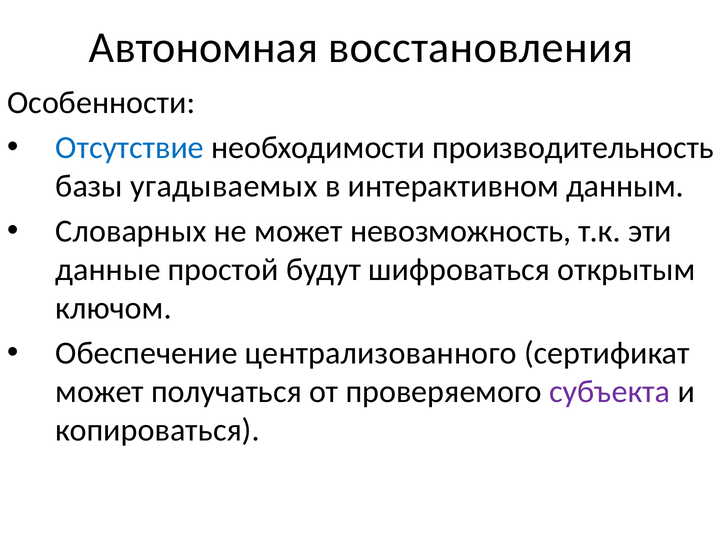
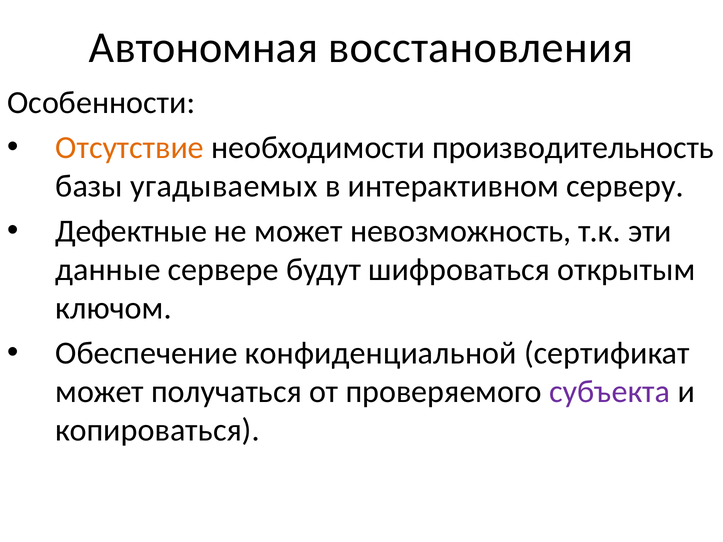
Отсутствие colour: blue -> orange (130, 148)
данным: данным -> серверу (625, 186)
Словарных: Словарных -> Дефектные (131, 231)
простой: простой -> сервере (223, 270)
централизованного: централизованного -> конфиденциальной (381, 353)
